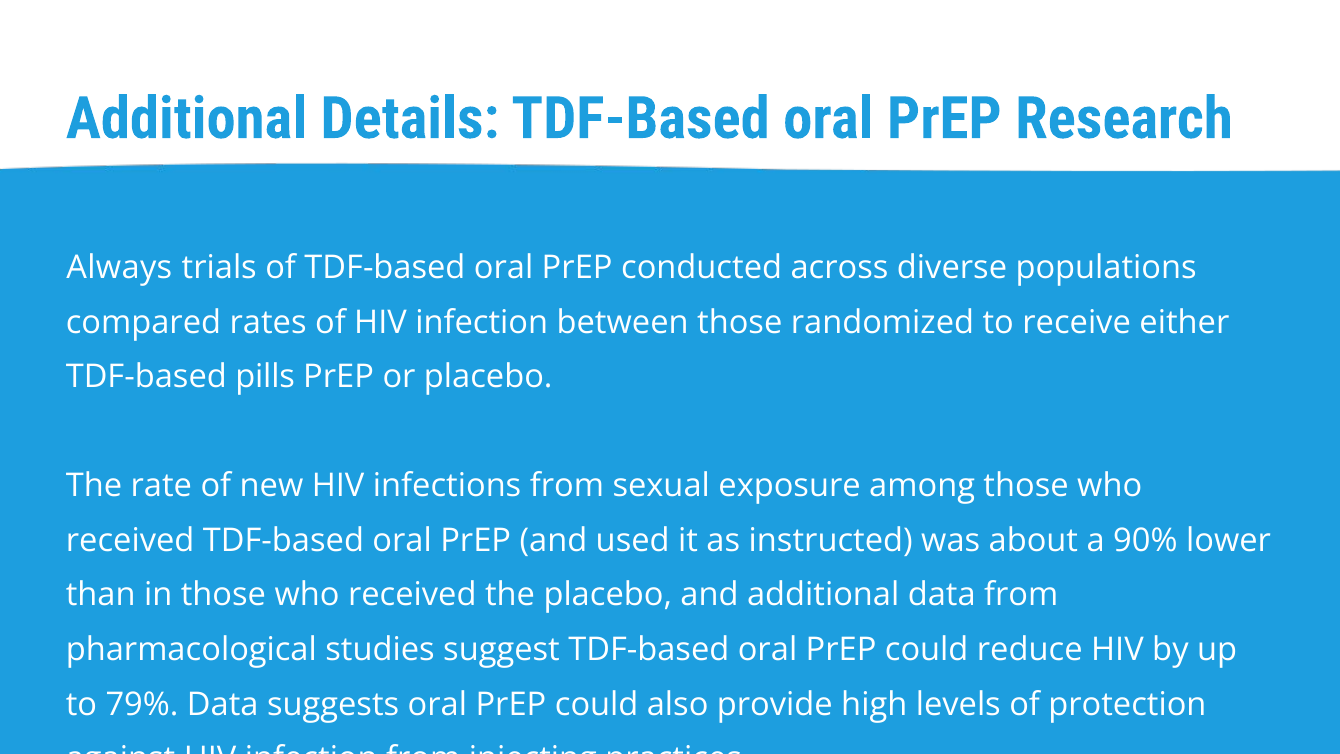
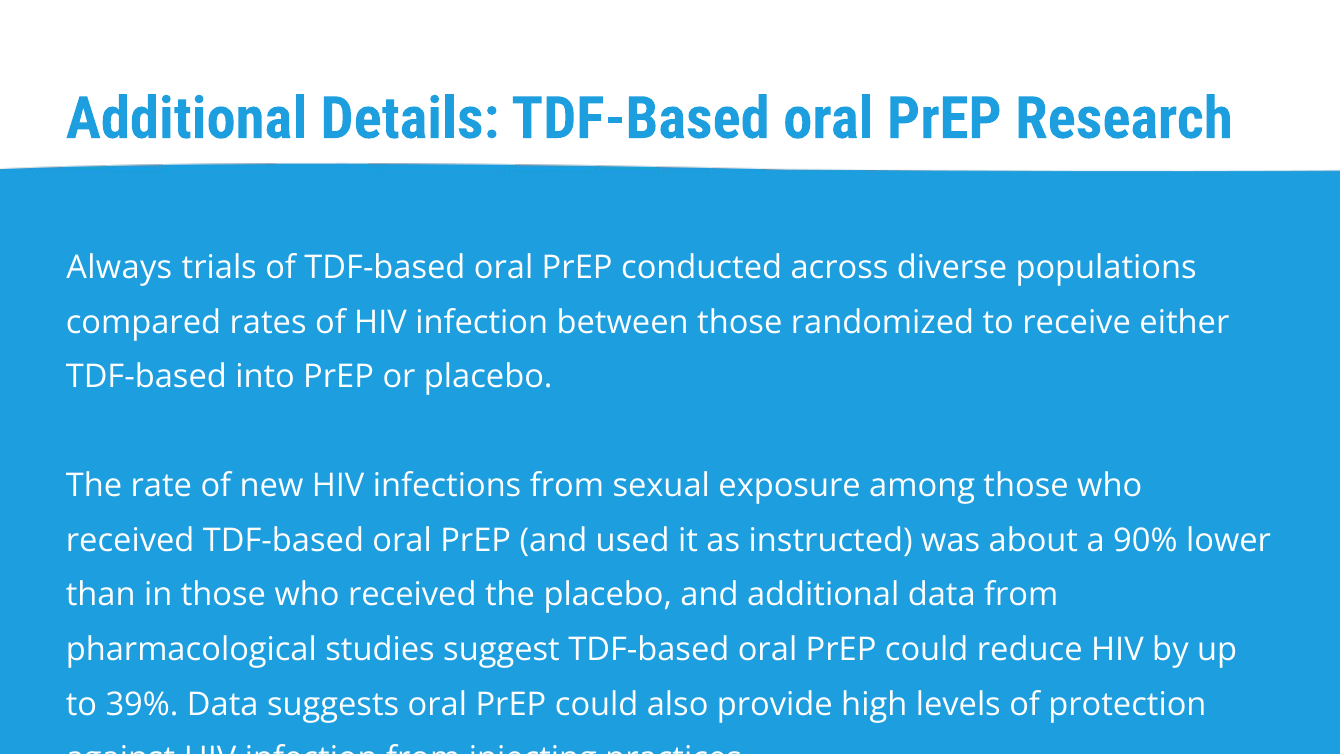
pills: pills -> into (265, 377)
79%: 79% -> 39% (142, 704)
